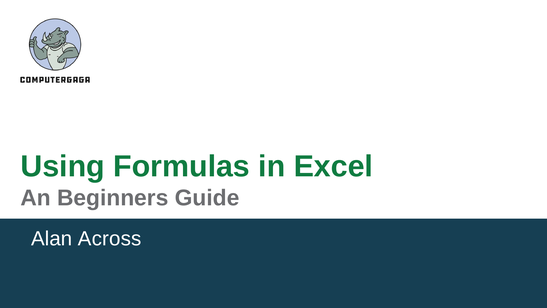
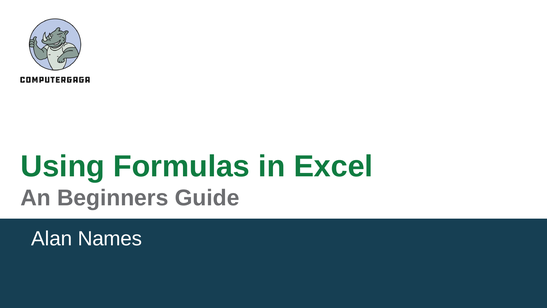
Across: Across -> Names (110, 239)
